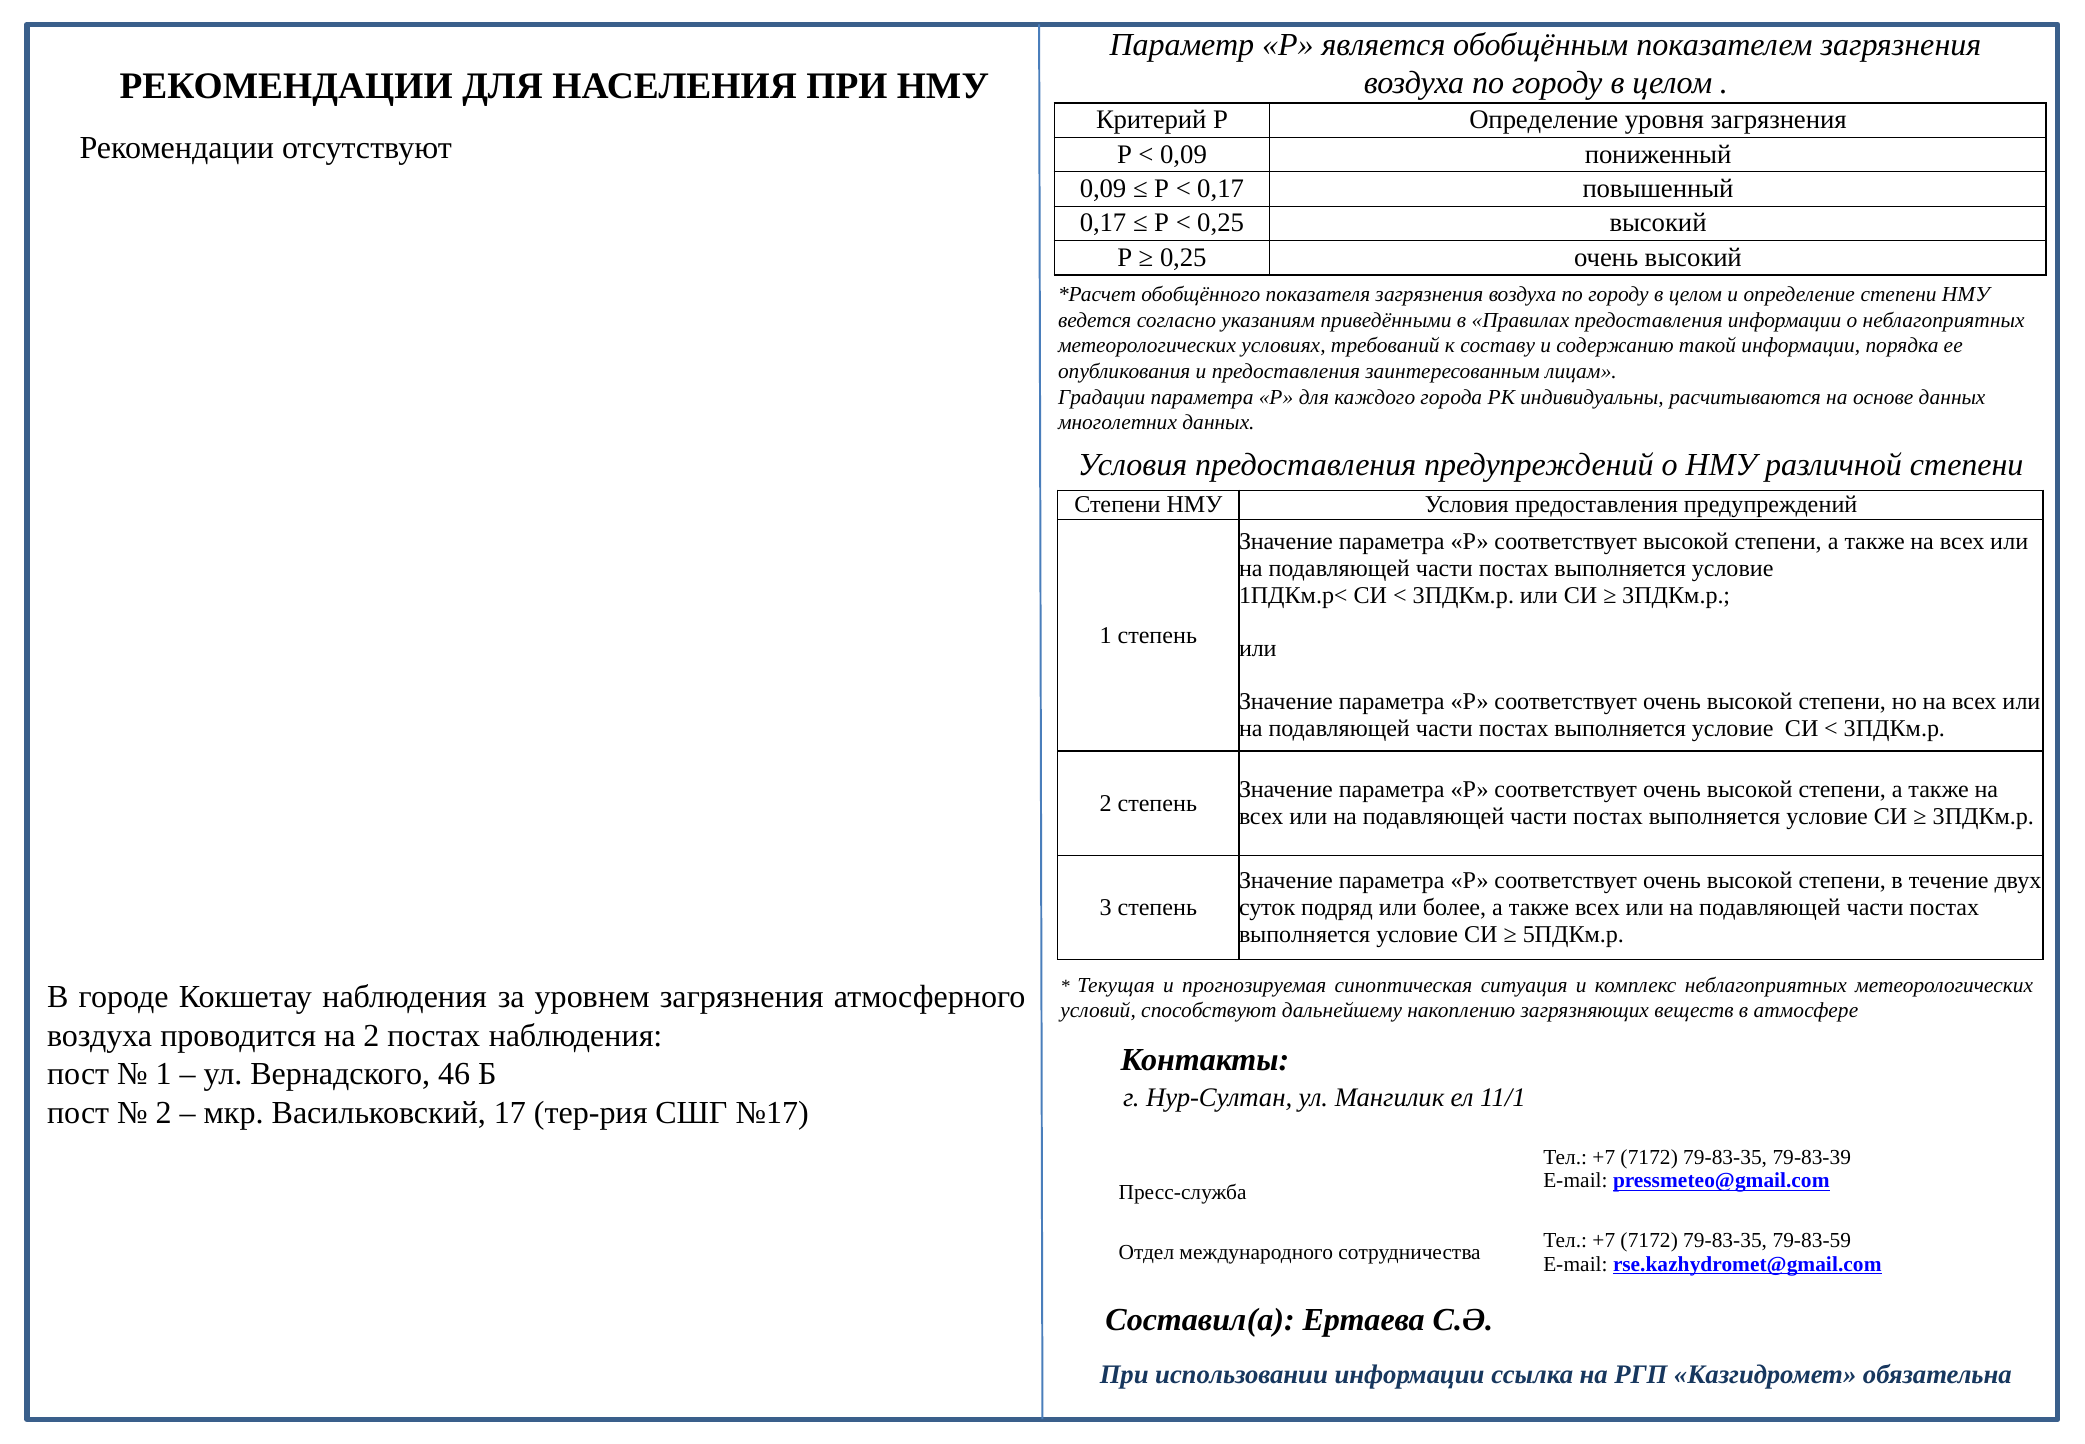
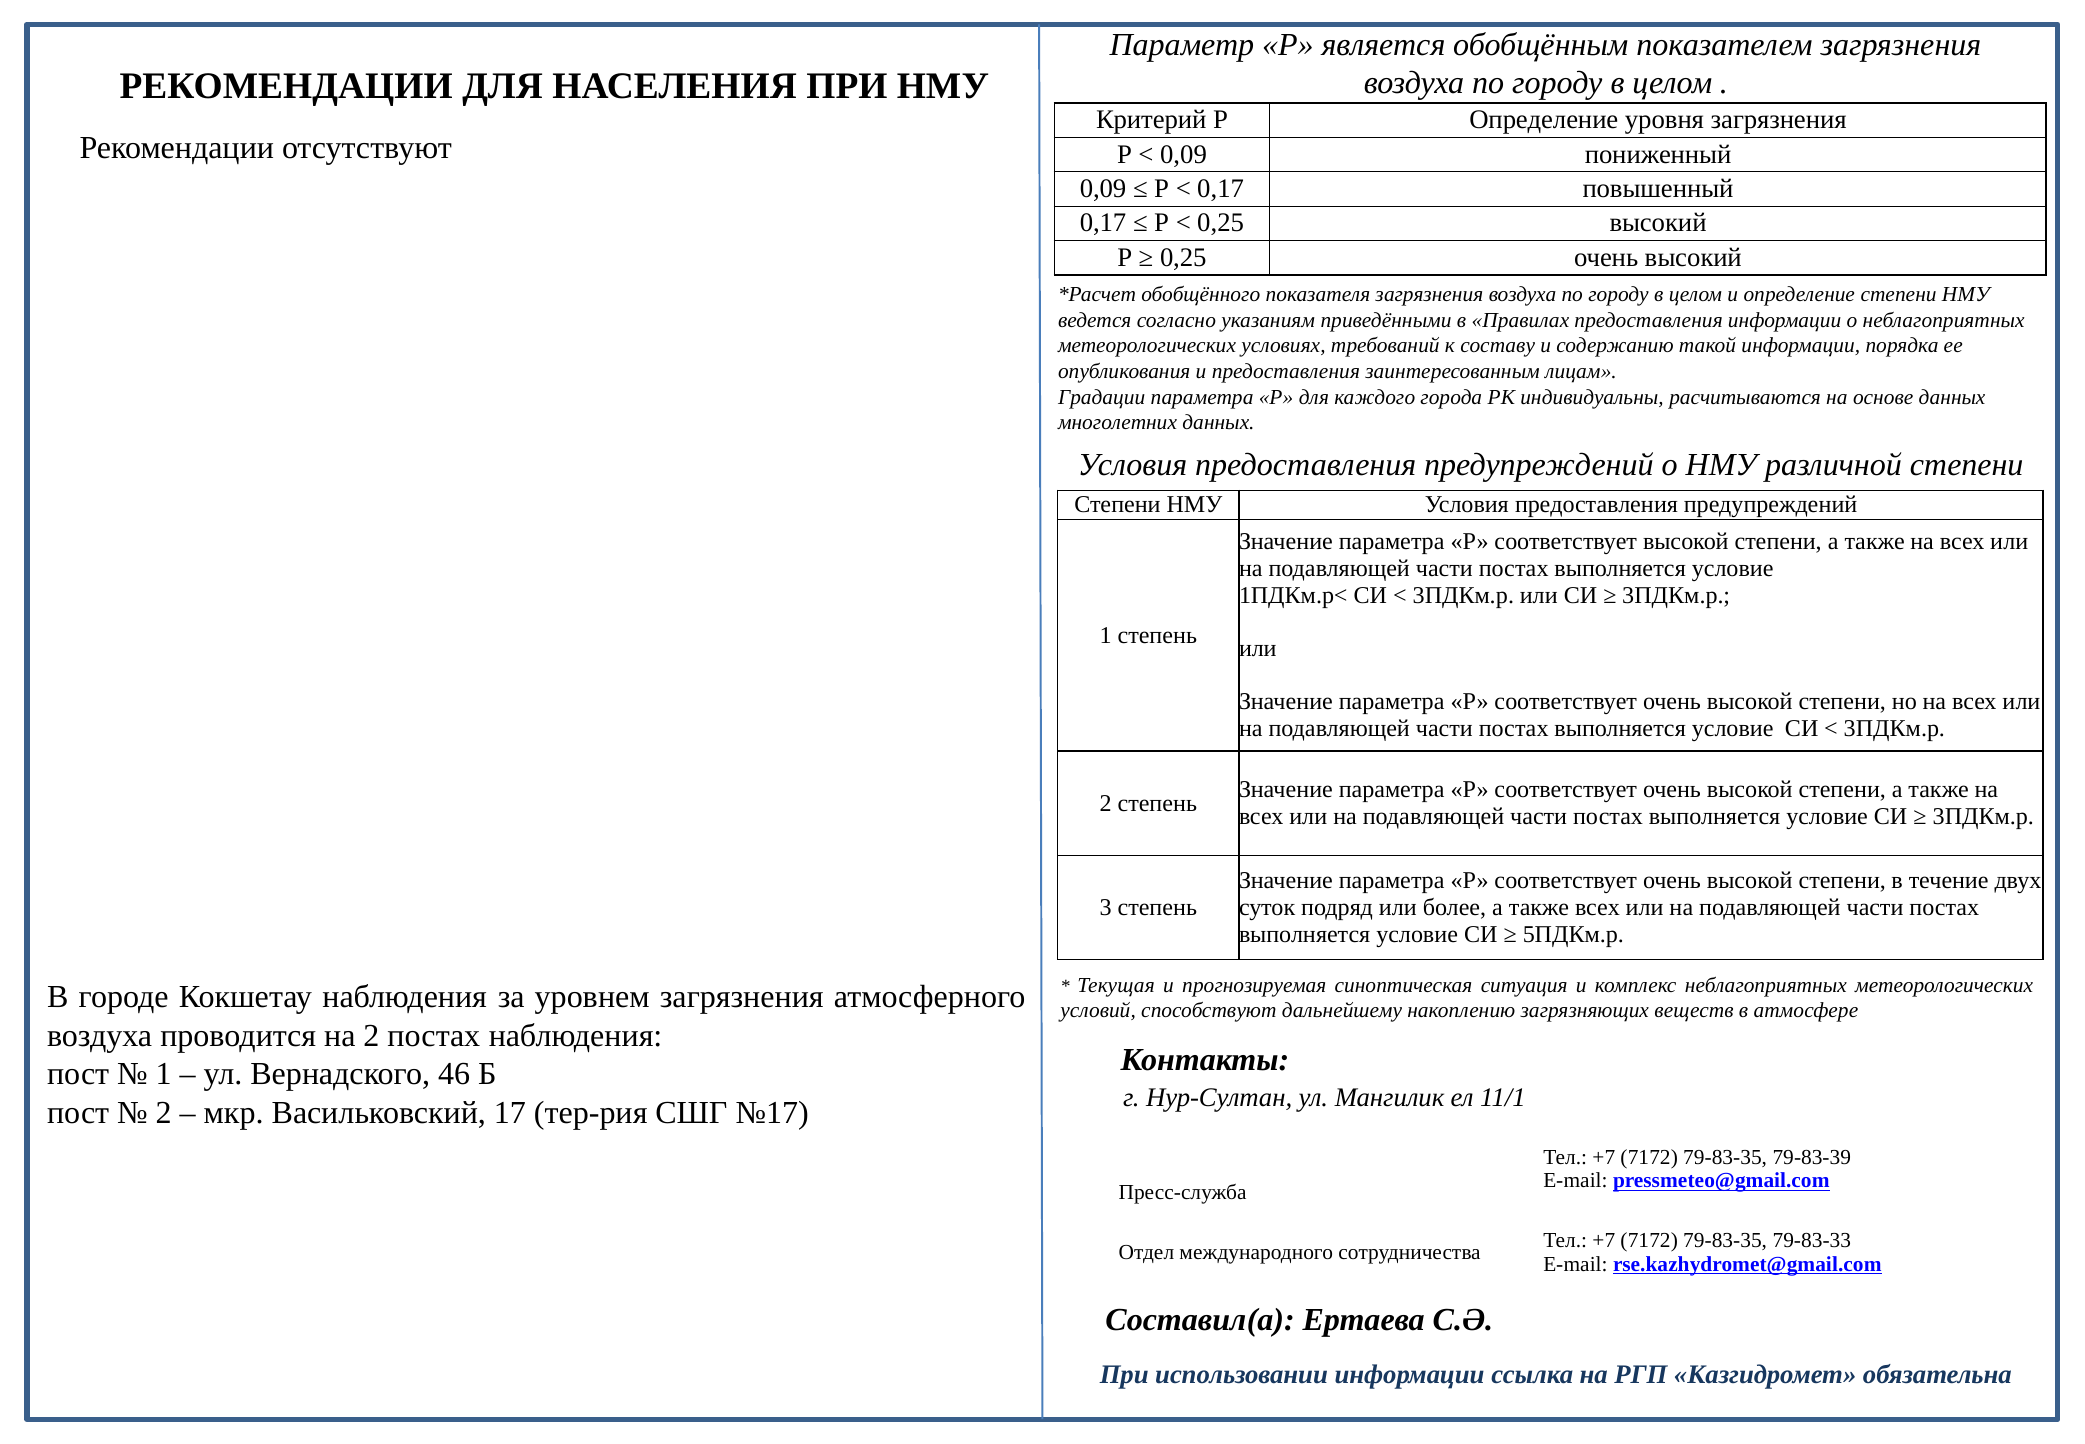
79-83-59: 79-83-59 -> 79-83-33 (1812, 1240)
